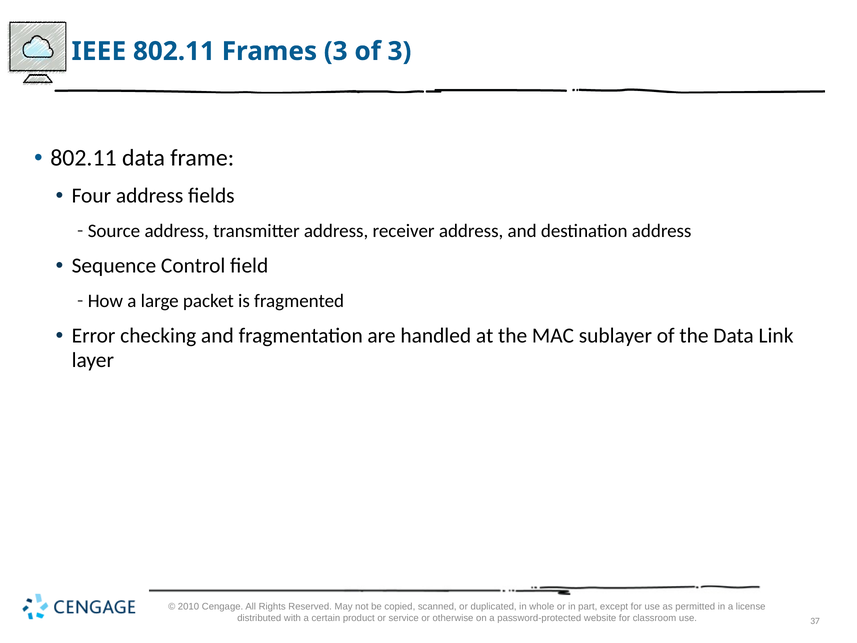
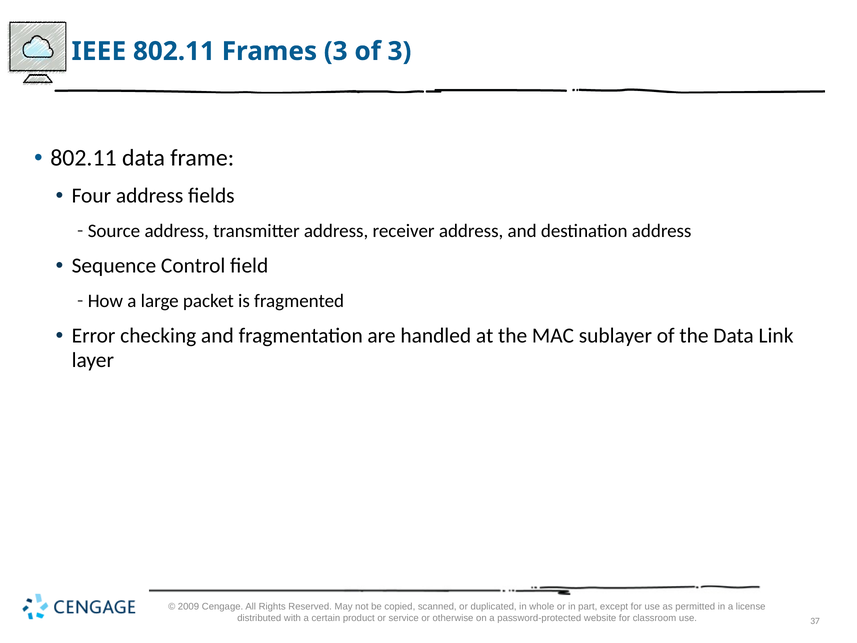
2010: 2010 -> 2009 (188, 606)
